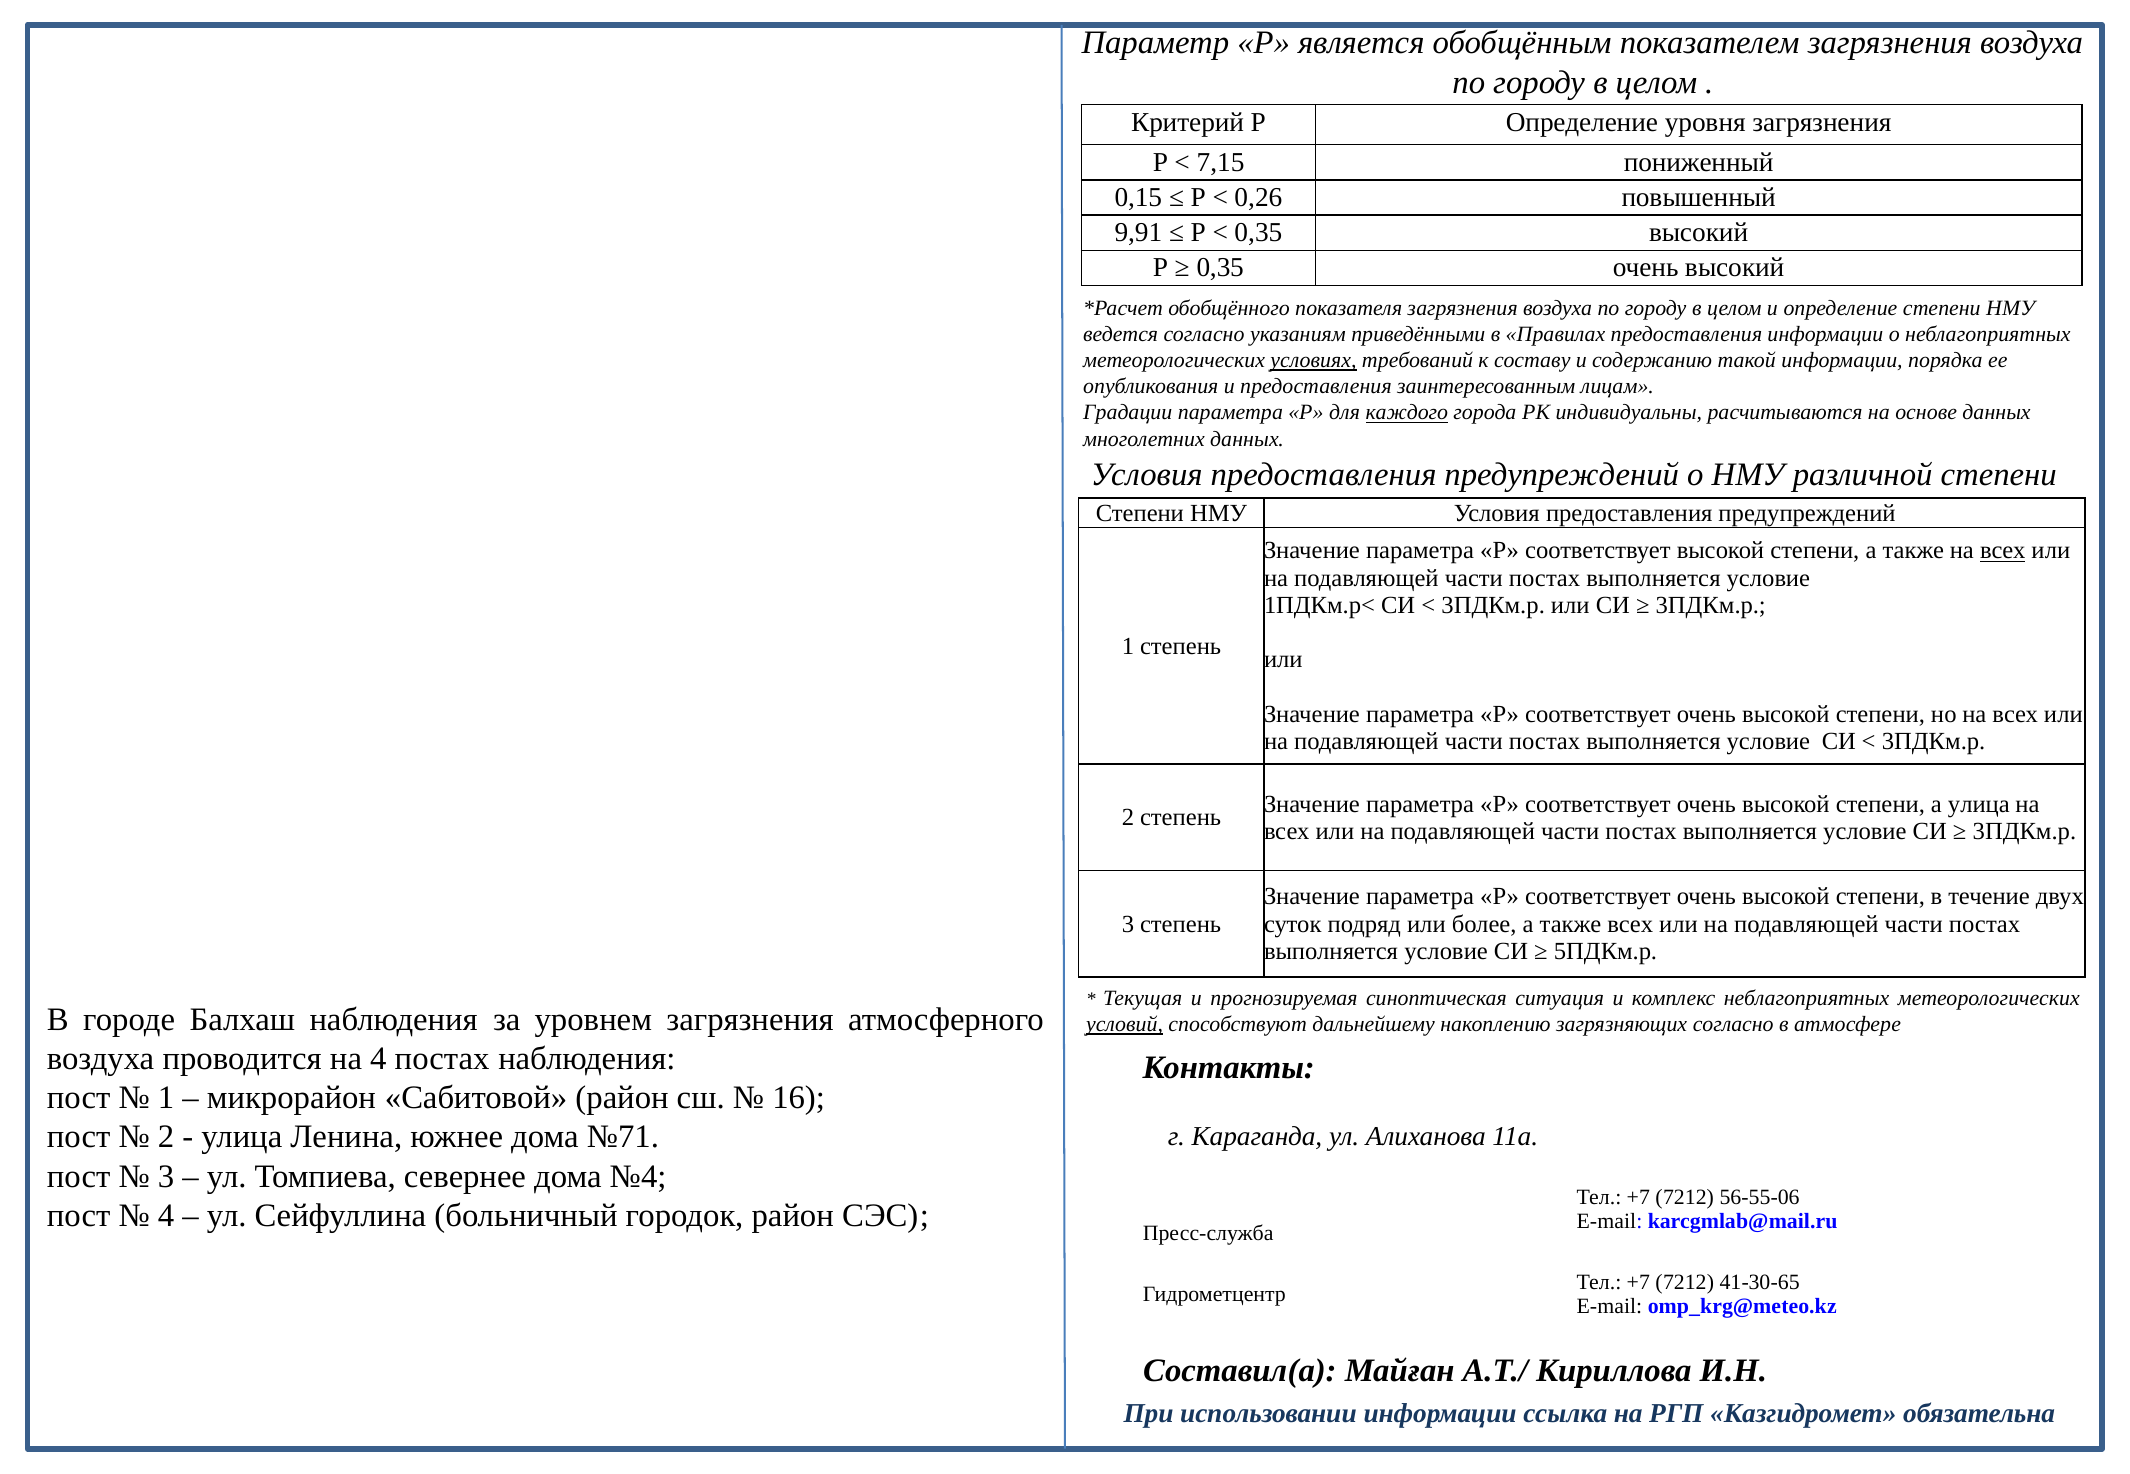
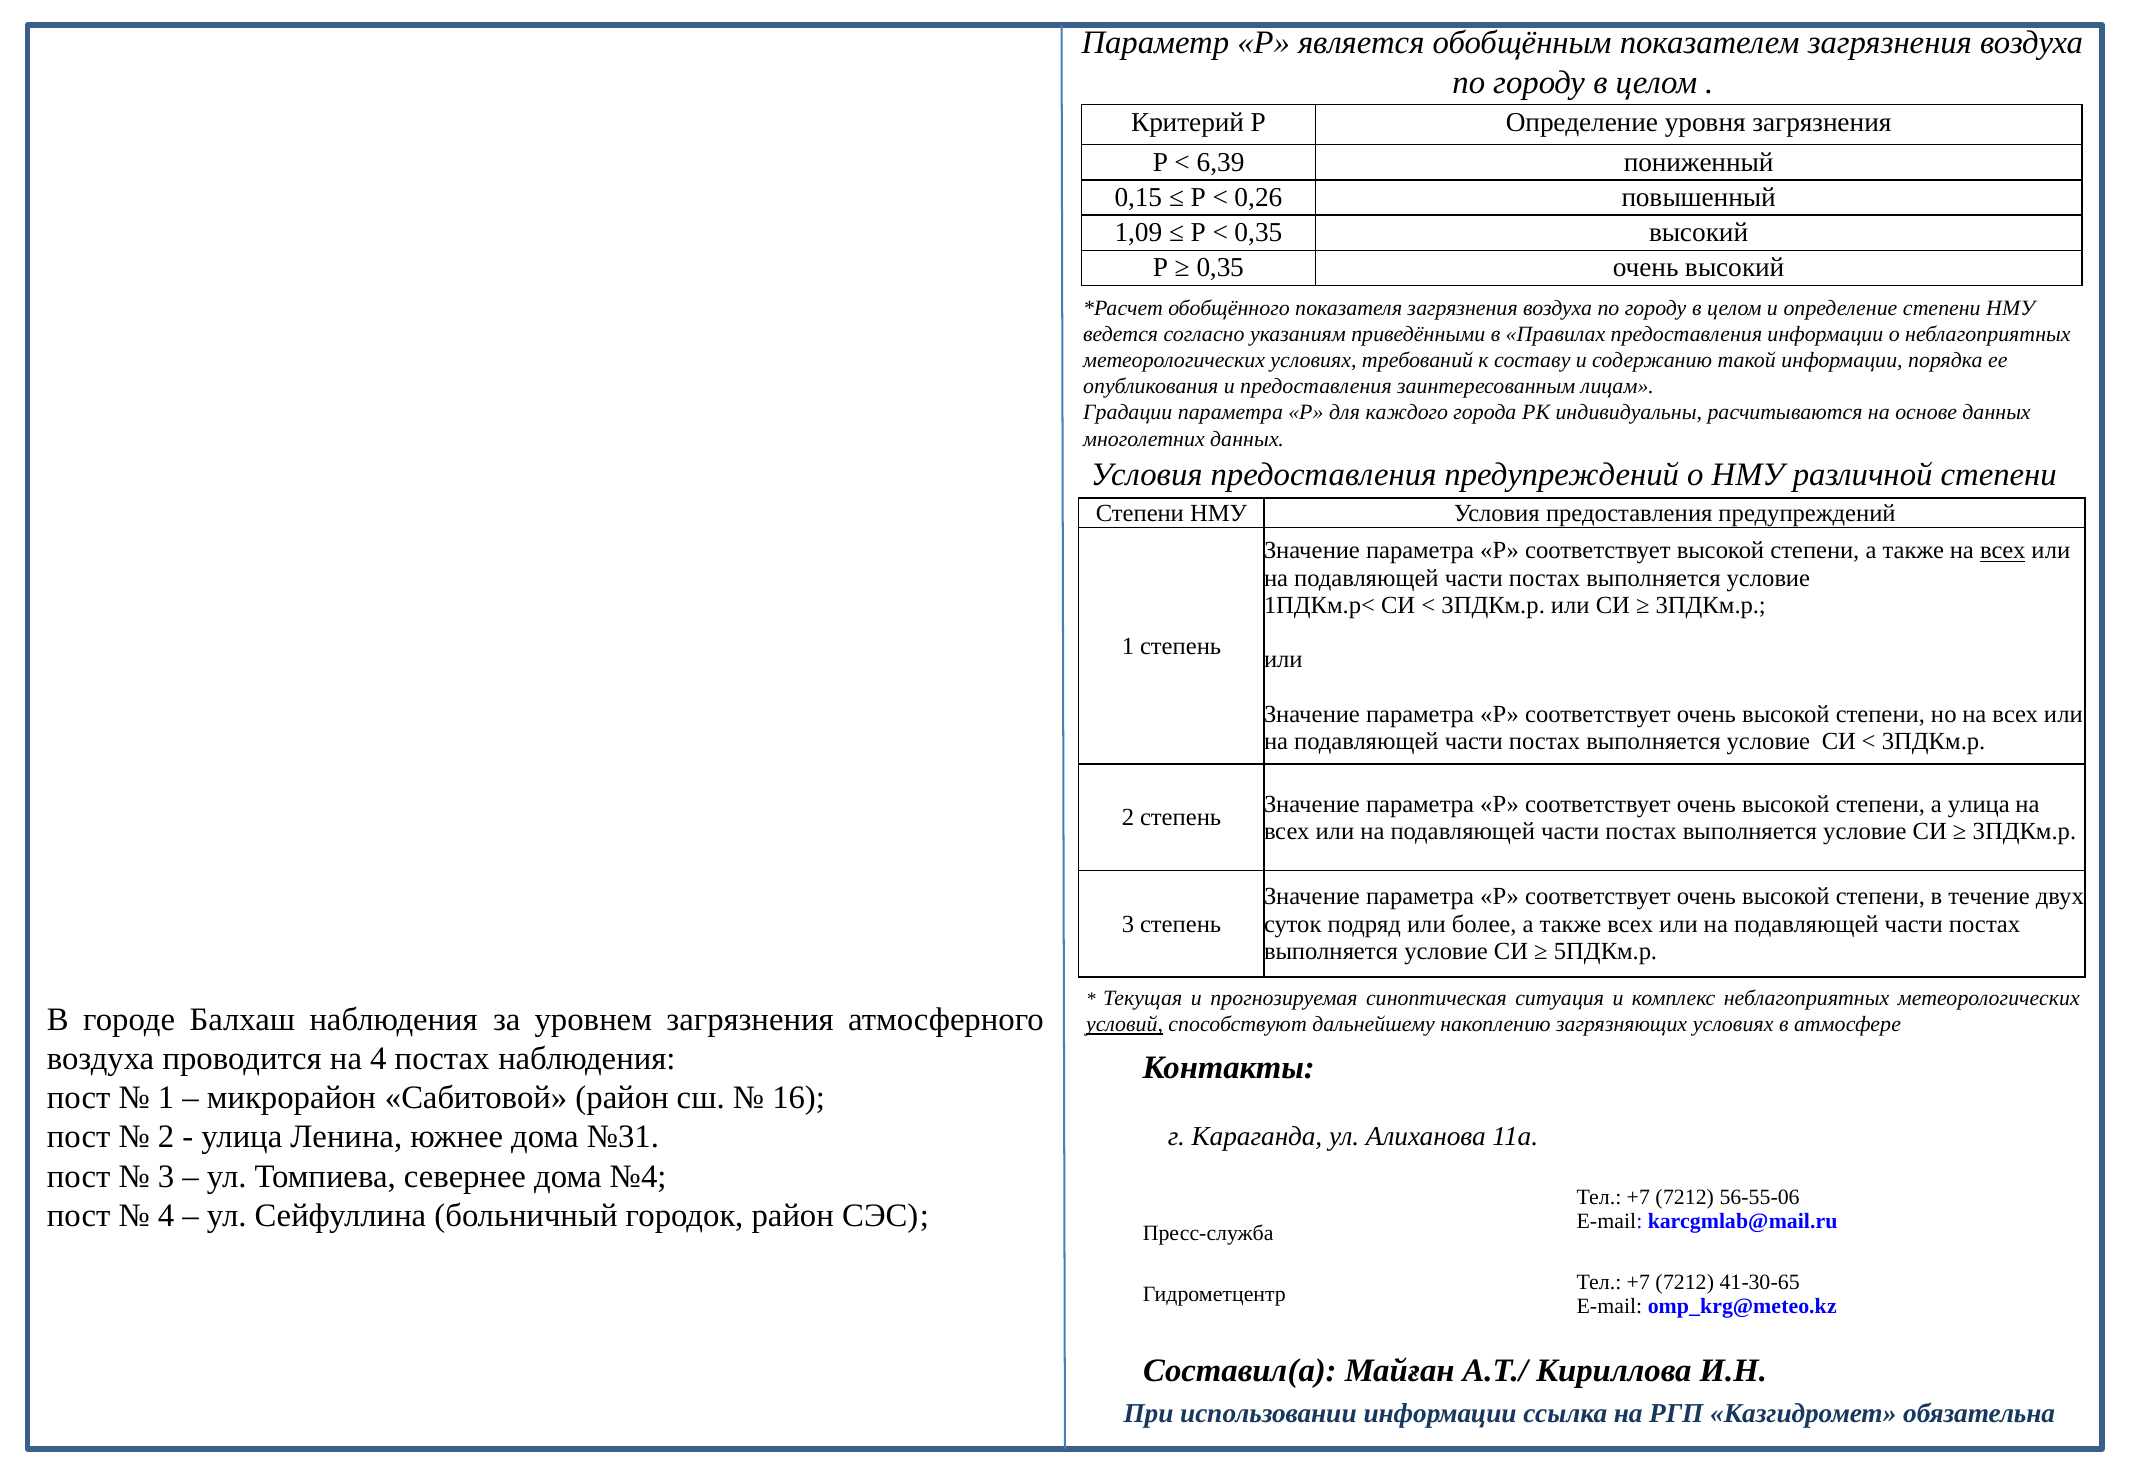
7,15: 7,15 -> 6,39 (1221, 162)
9,91: 9,91 -> 1,09 (1138, 232)
условиях underline: present -> none (1313, 361)
каждого underline: present -> none (1407, 413)
загрязняющих согласно: согласно -> условиях (1733, 1025)
№71: №71 -> №31 (623, 1138)
